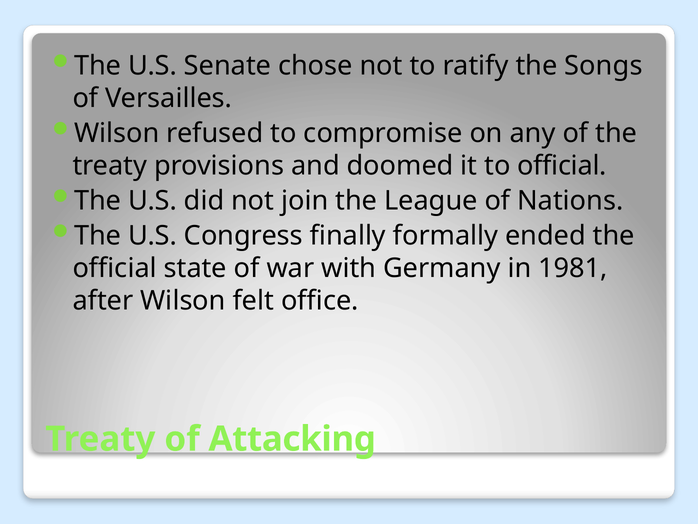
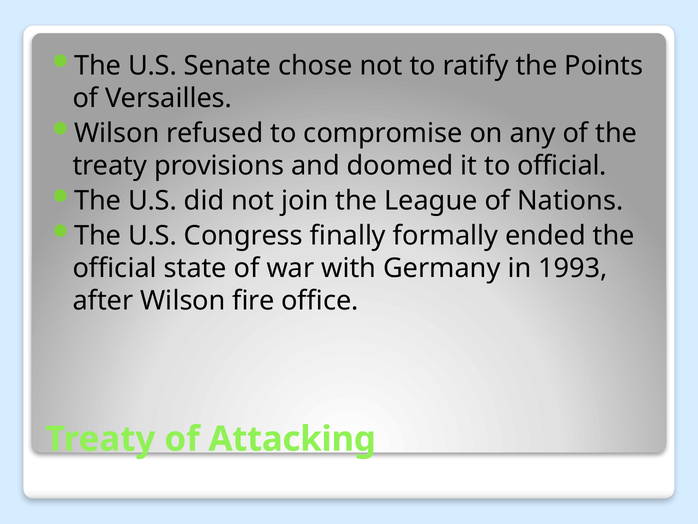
Songs: Songs -> Points (604, 66)
1981: 1981 -> 1993 (573, 268)
felt: felt -> fire (253, 300)
